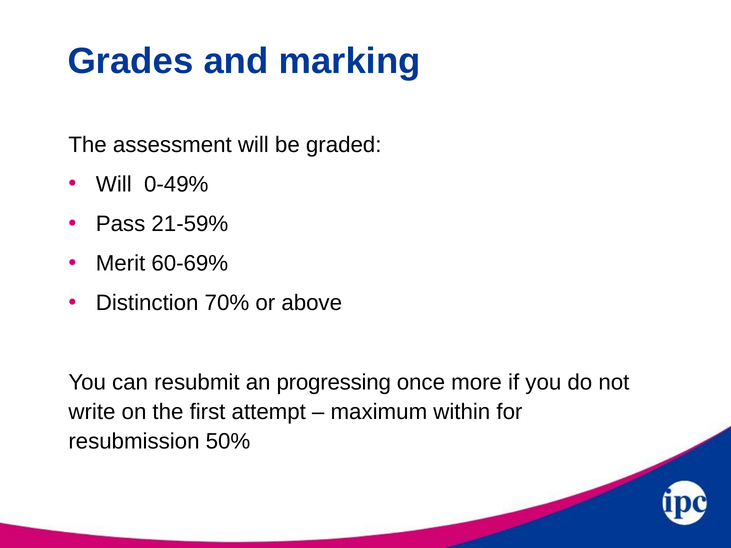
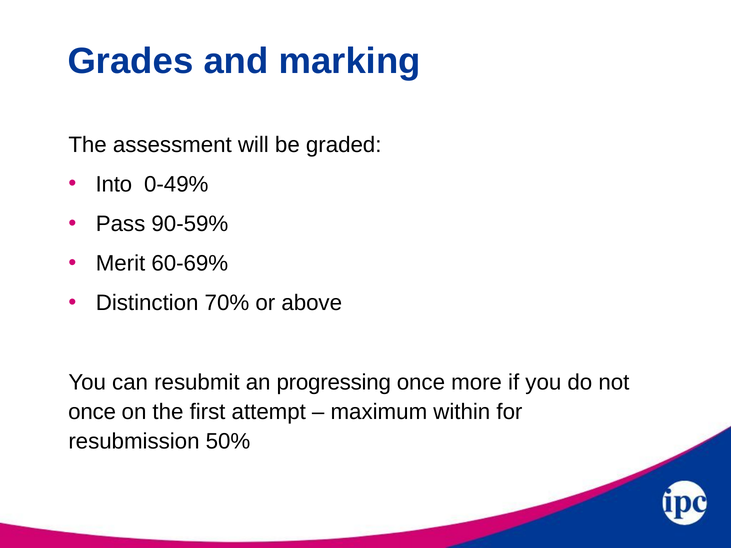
Will: Will -> Into (114, 184)
21-59%: 21-59% -> 90-59% (190, 224)
write: write -> once (92, 412)
